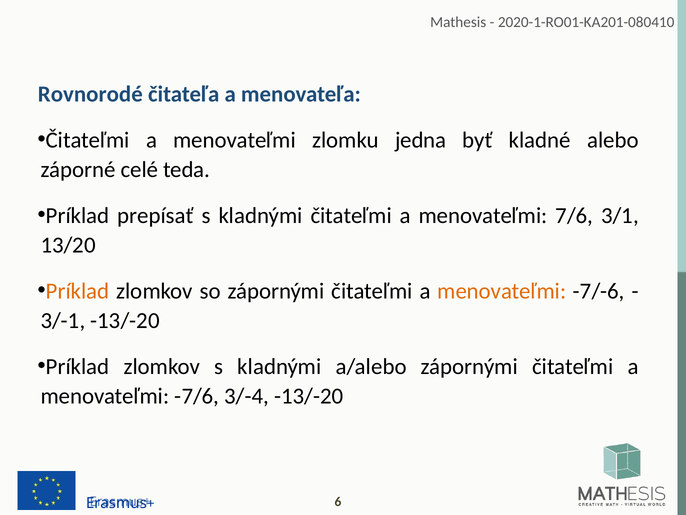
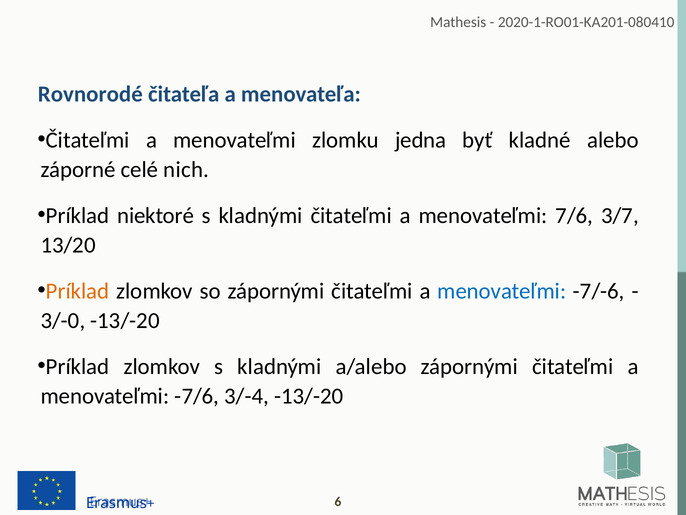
teda: teda -> nich (186, 169)
prepísať: prepísať -> niektoré (156, 215)
3/1: 3/1 -> 3/7 (620, 215)
menovateľmi colour: orange -> blue (502, 291)
3/-1: 3/-1 -> 3/-0 (63, 320)
